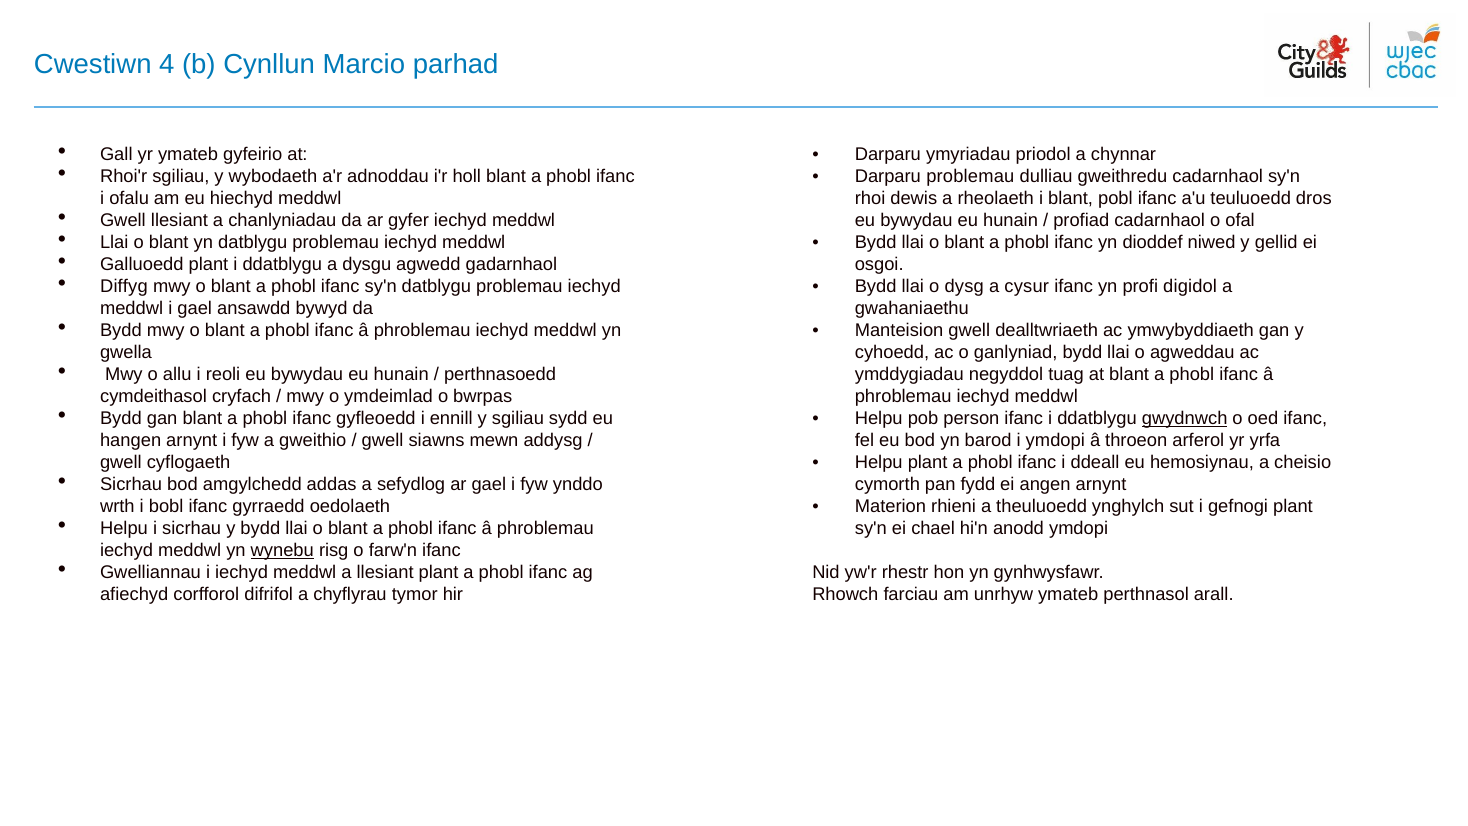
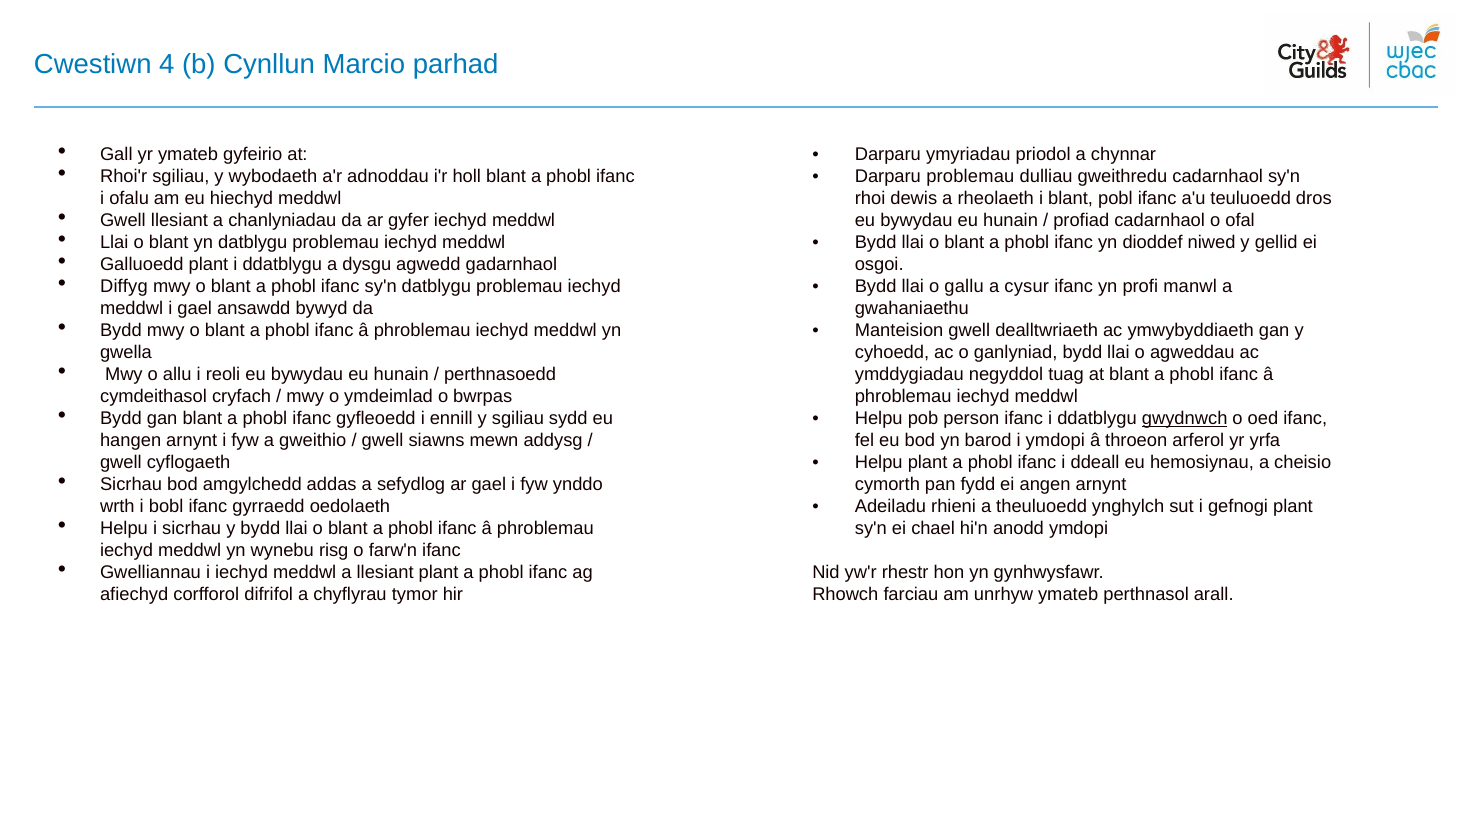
dysg: dysg -> gallu (964, 286)
digidol: digidol -> manwl (1190, 286)
Materion: Materion -> Adeiladu (890, 506)
wynebu underline: present -> none (282, 550)
